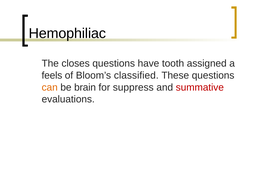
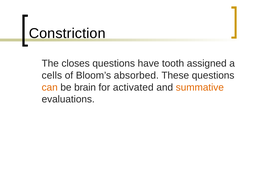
Hemophiliac: Hemophiliac -> Constriction (67, 33)
feels: feels -> cells (52, 75)
classified: classified -> absorbed (136, 75)
suppress: suppress -> activated (133, 87)
summative colour: red -> orange (200, 87)
